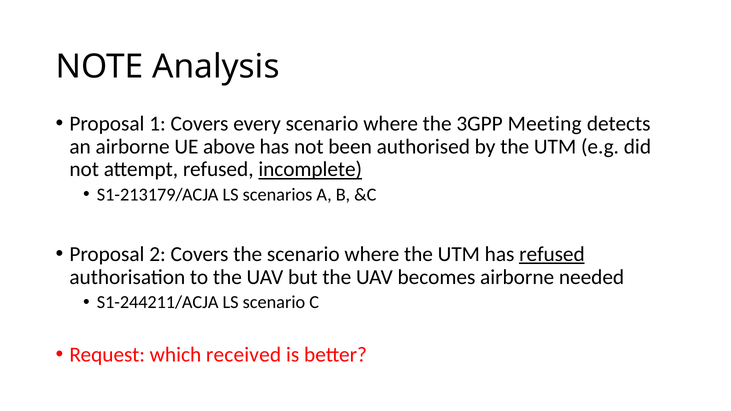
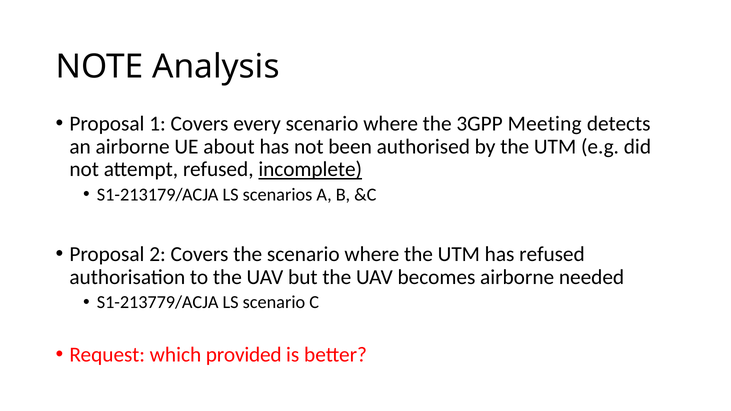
above: above -> about (229, 147)
refused underline: present -> none (552, 254)
S1-244211/ACJA: S1-244211/ACJA -> S1-213779/ACJA (158, 302)
received: received -> provided (244, 355)
